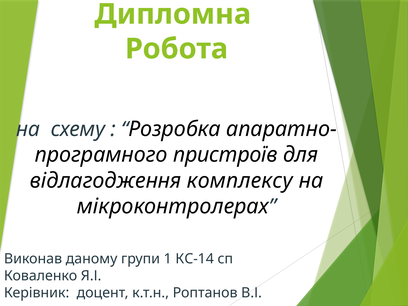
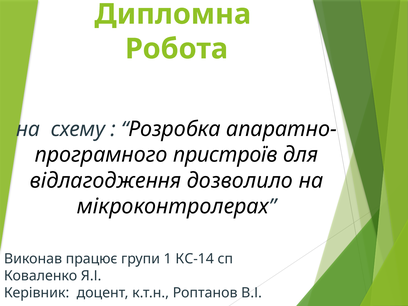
комплексу: комплексу -> дозволило (240, 181)
даному: даному -> працює (92, 259)
